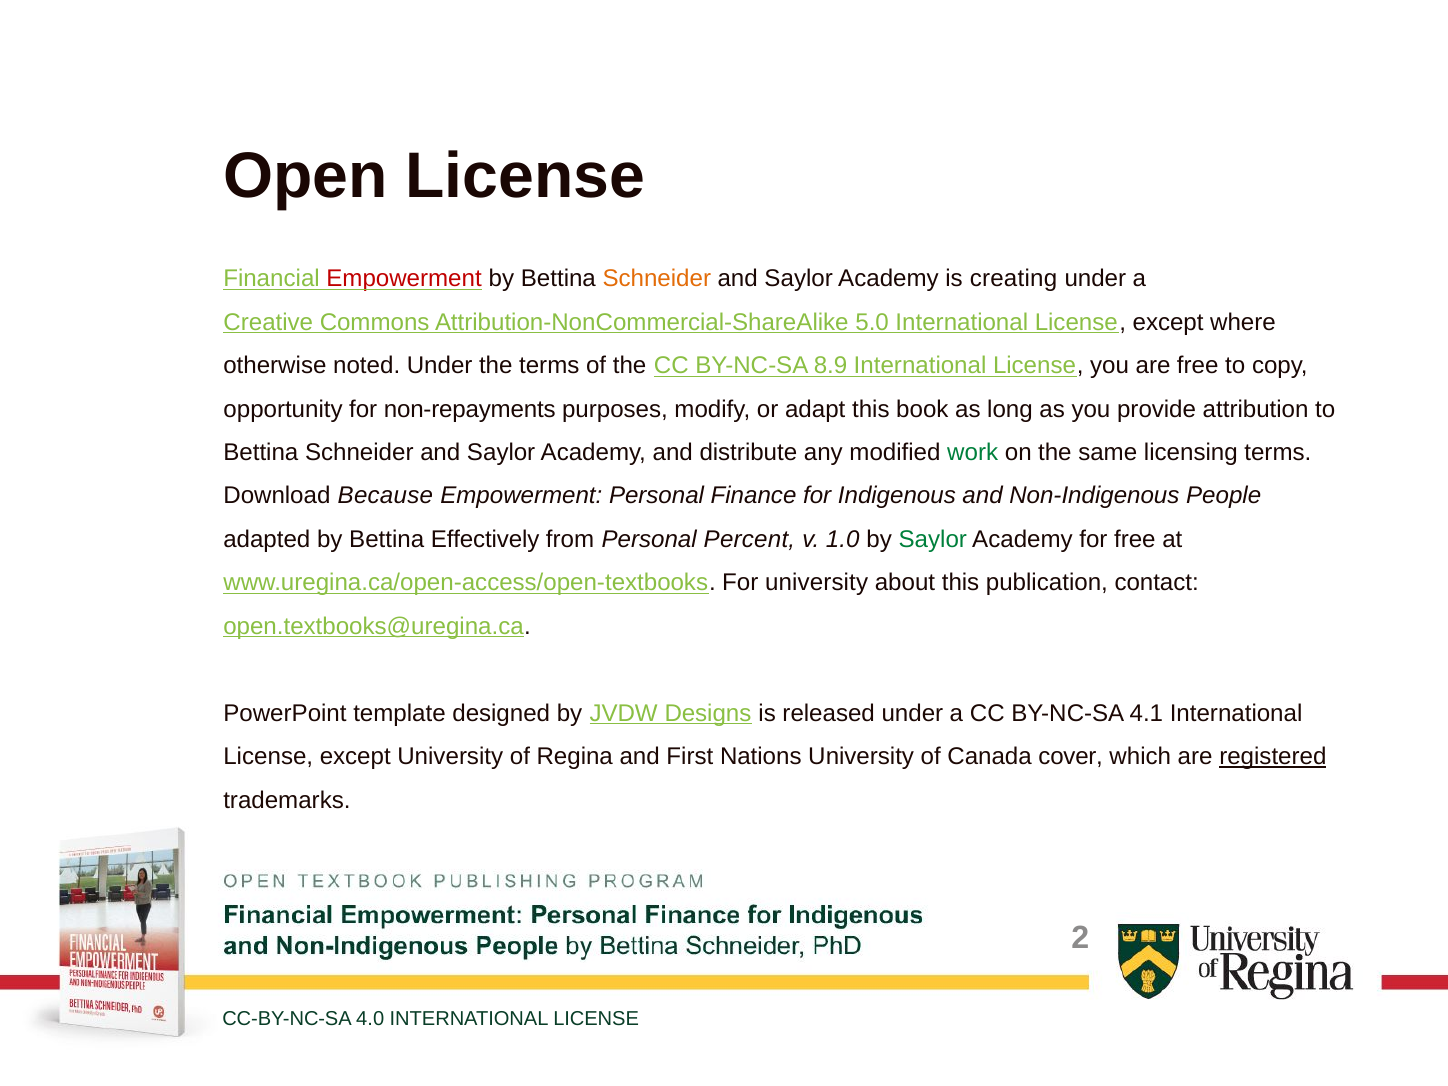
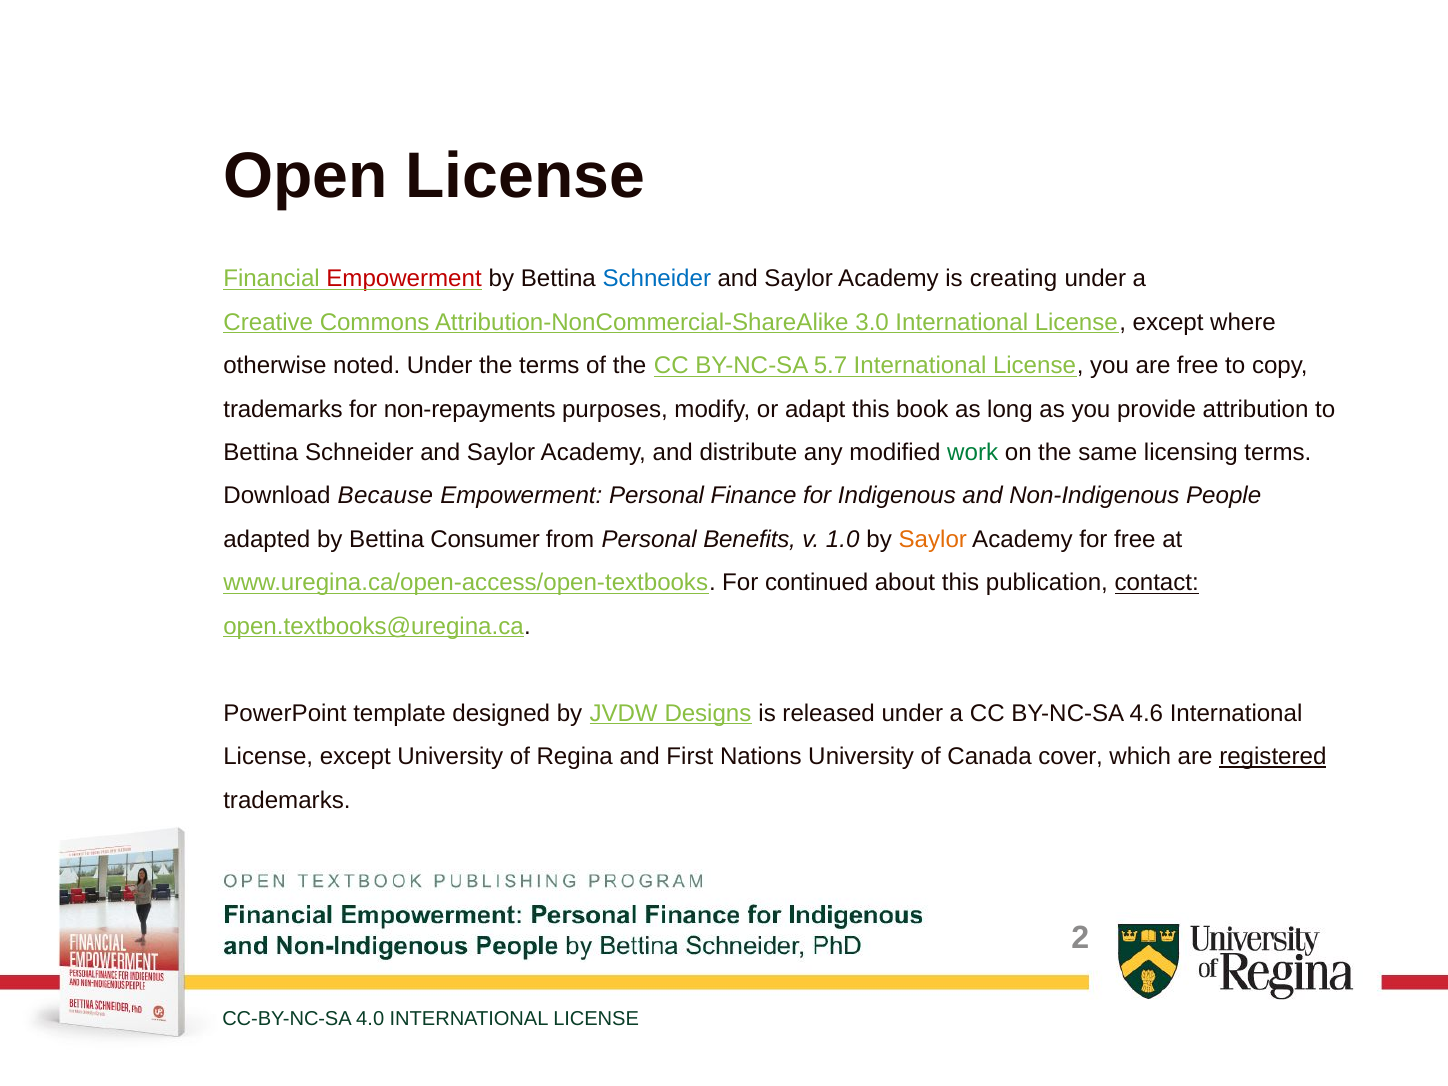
Schneider colour: orange -> blue (657, 279)
5.0: 5.0 -> 3.0 (872, 322)
8.9: 8.9 -> 5.7 (830, 366)
opportunity: opportunity -> trademarks (283, 409)
Effectively: Effectively -> Consumer (485, 539)
Percent: Percent -> Benefits (750, 539)
Saylor colour: green -> orange (933, 539)
For university: university -> continued (817, 583)
contact underline: none -> present (1157, 583)
4.1: 4.1 -> 4.6 (1146, 713)
